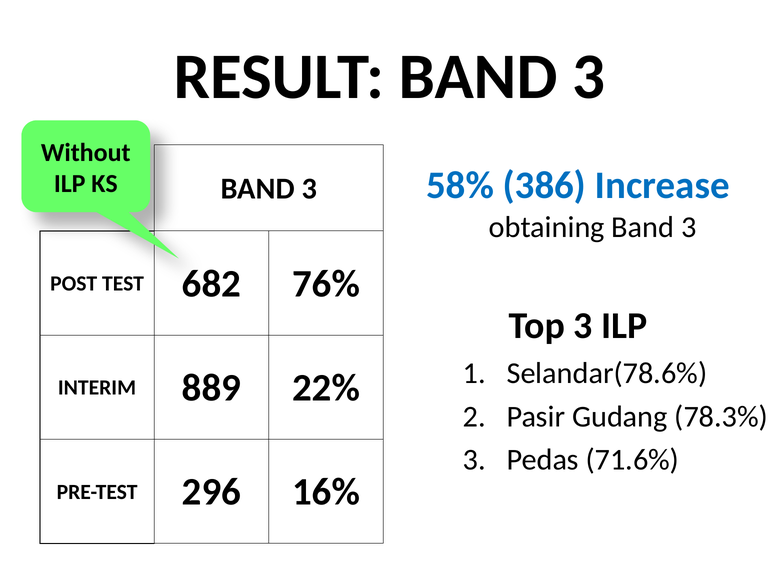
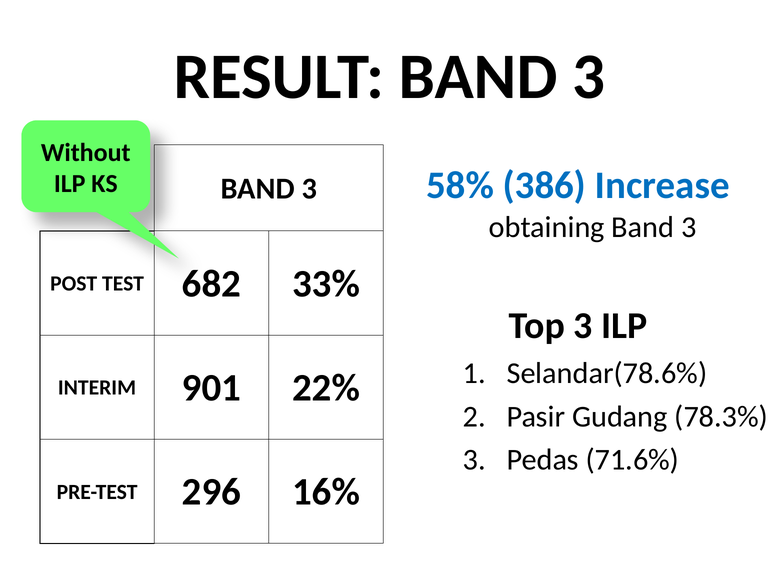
76%: 76% -> 33% (326, 284)
889: 889 -> 901 (212, 388)
